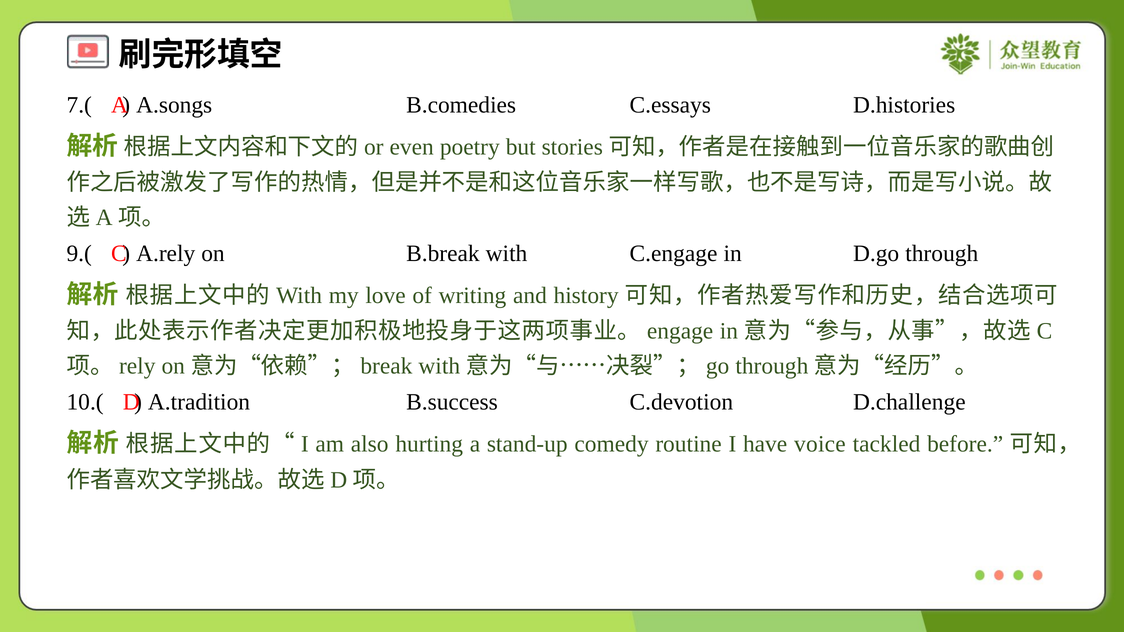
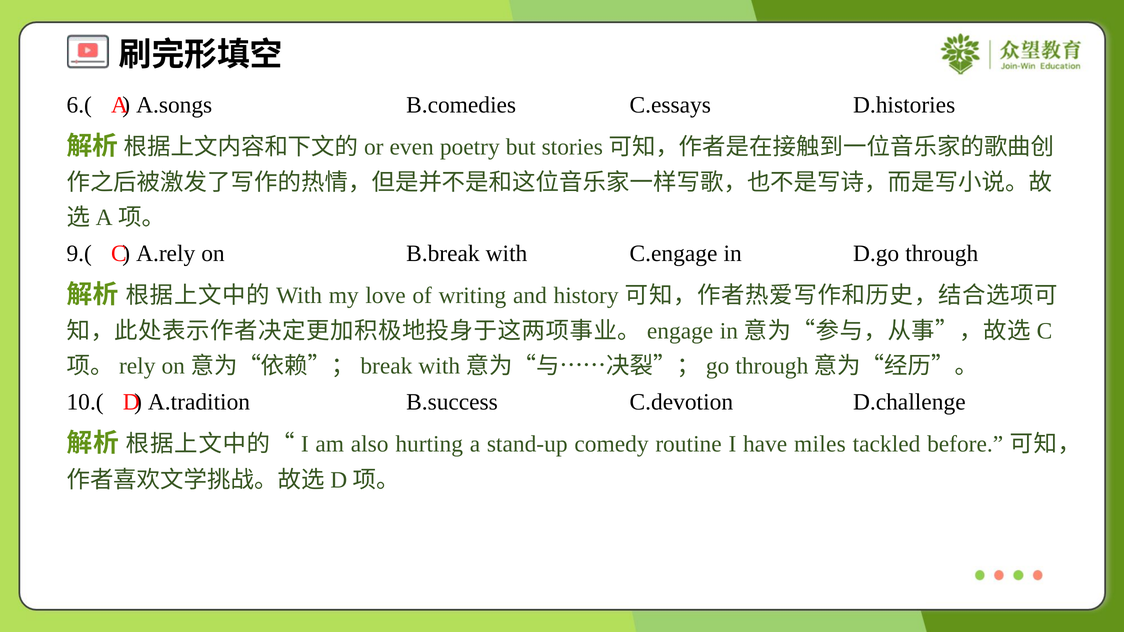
7.(: 7.( -> 6.( (79, 105)
voice: voice -> miles (820, 444)
